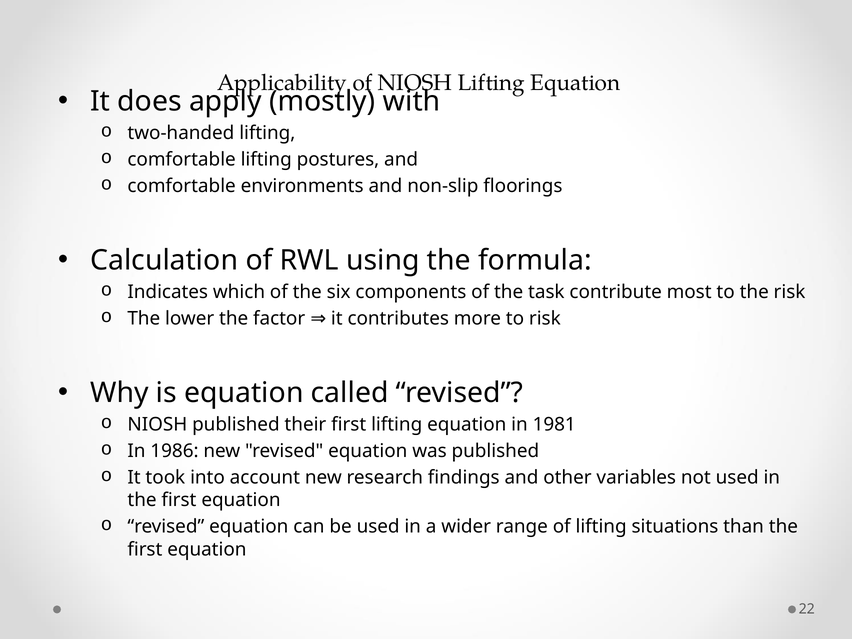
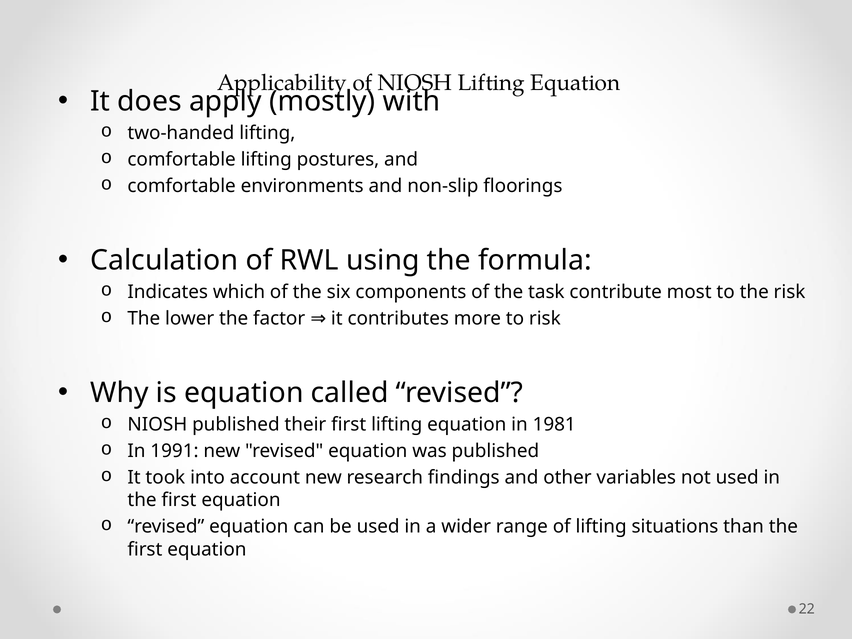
1986: 1986 -> 1991 (174, 451)
